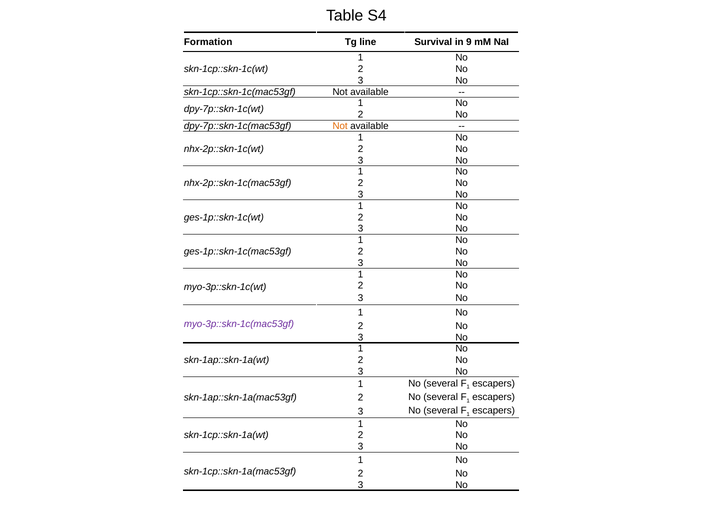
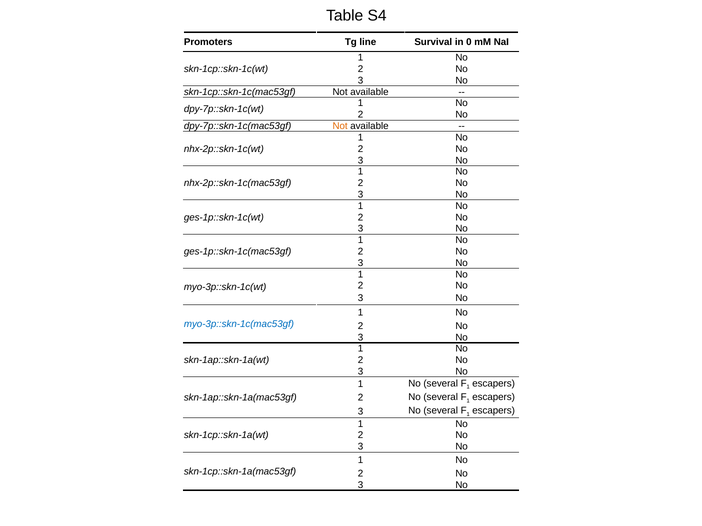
Formation: Formation -> Promoters (208, 42)
9: 9 -> 0 (469, 42)
myo-3p::skn-1c(mac53gf colour: purple -> blue (239, 324)
